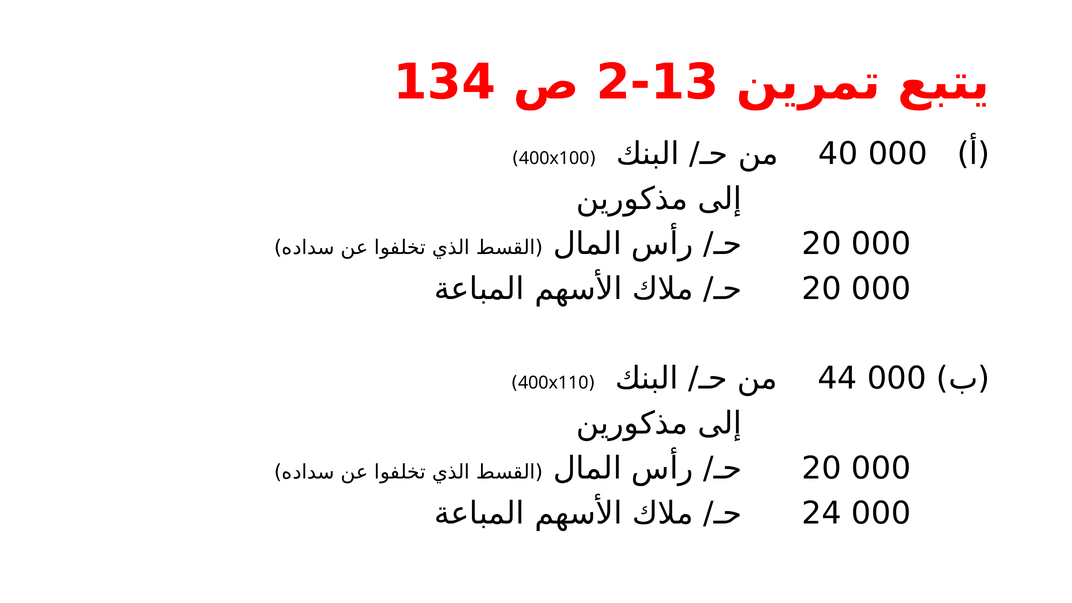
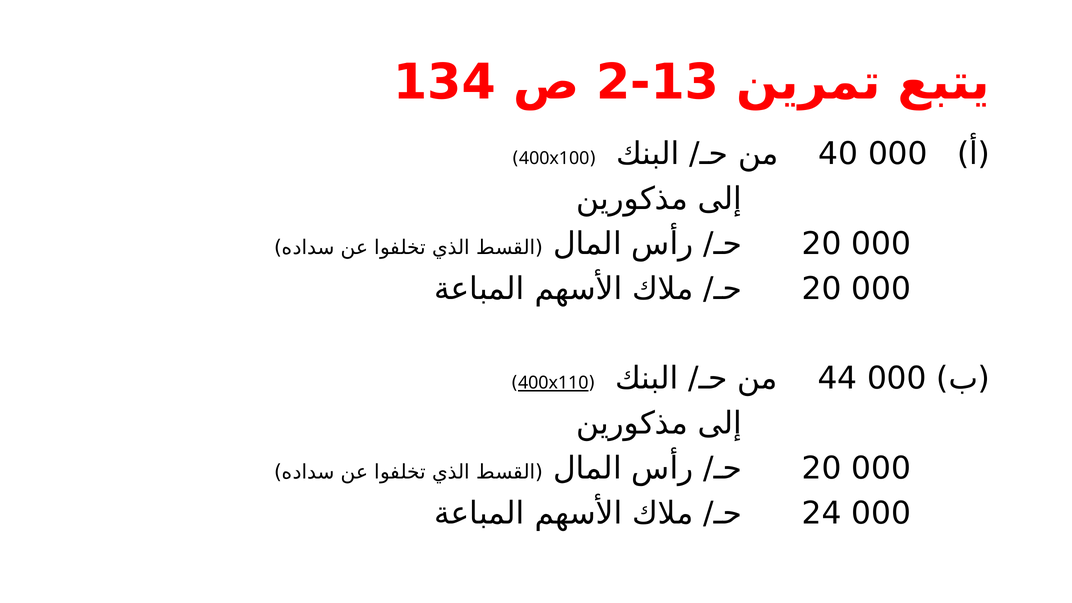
400x110 underline: none -> present (553, 383)
